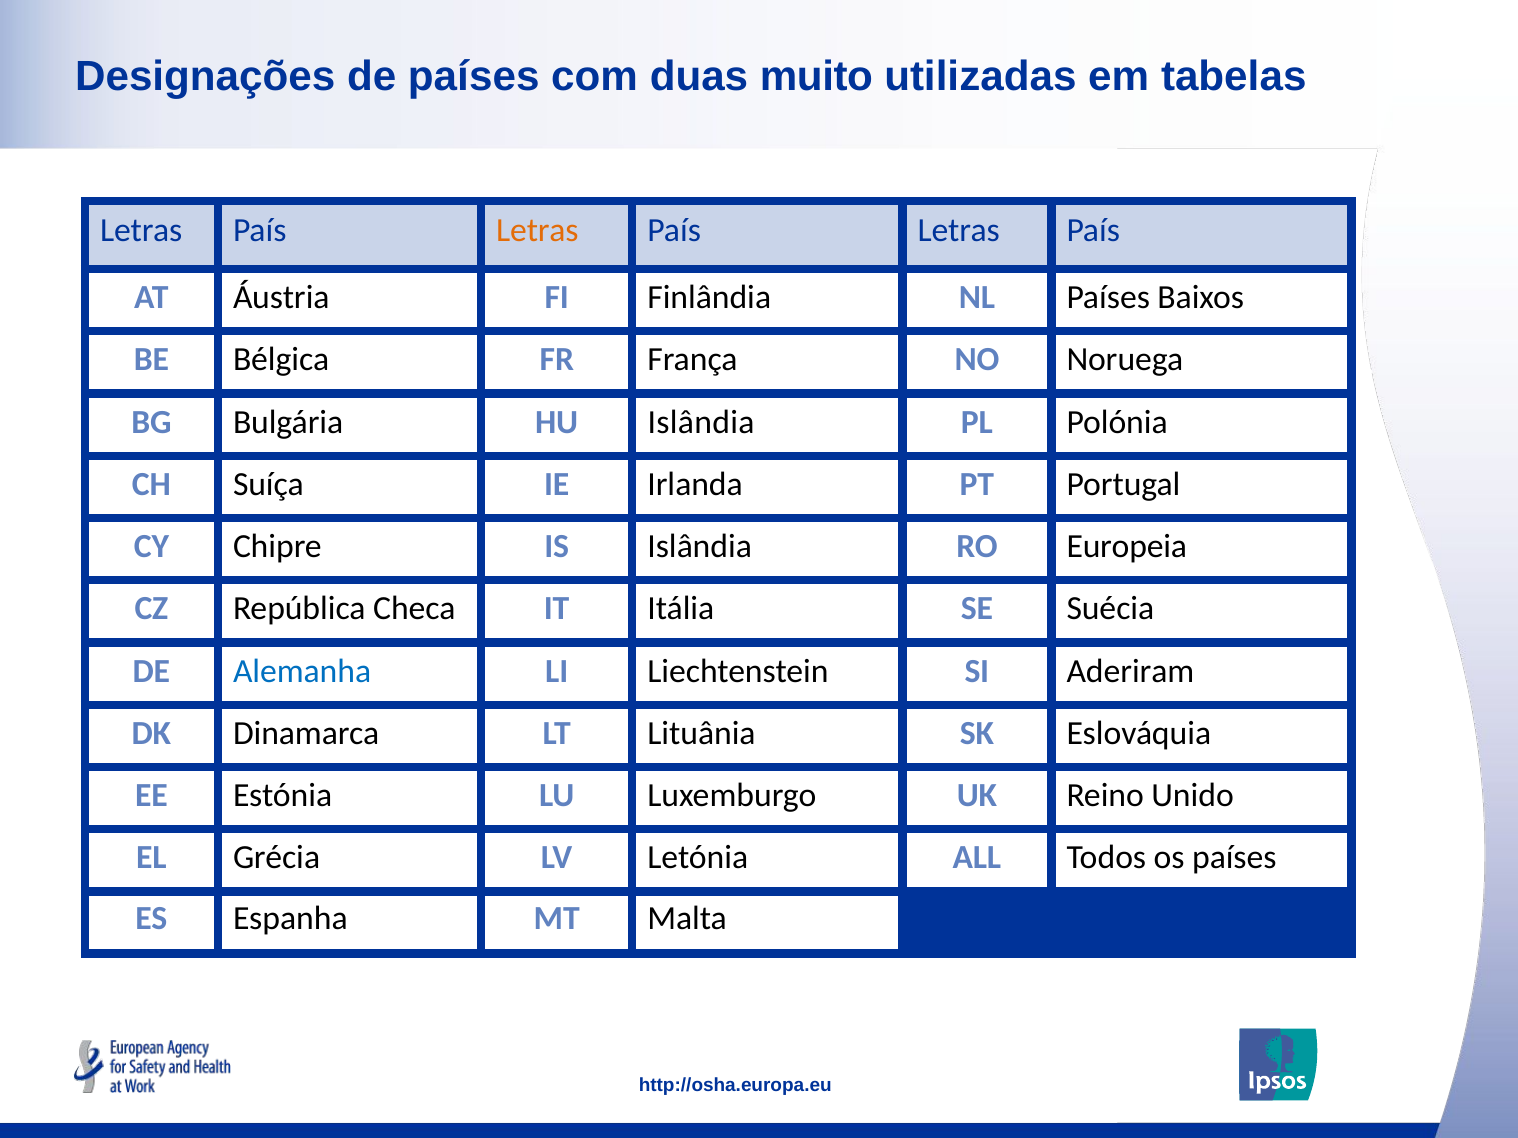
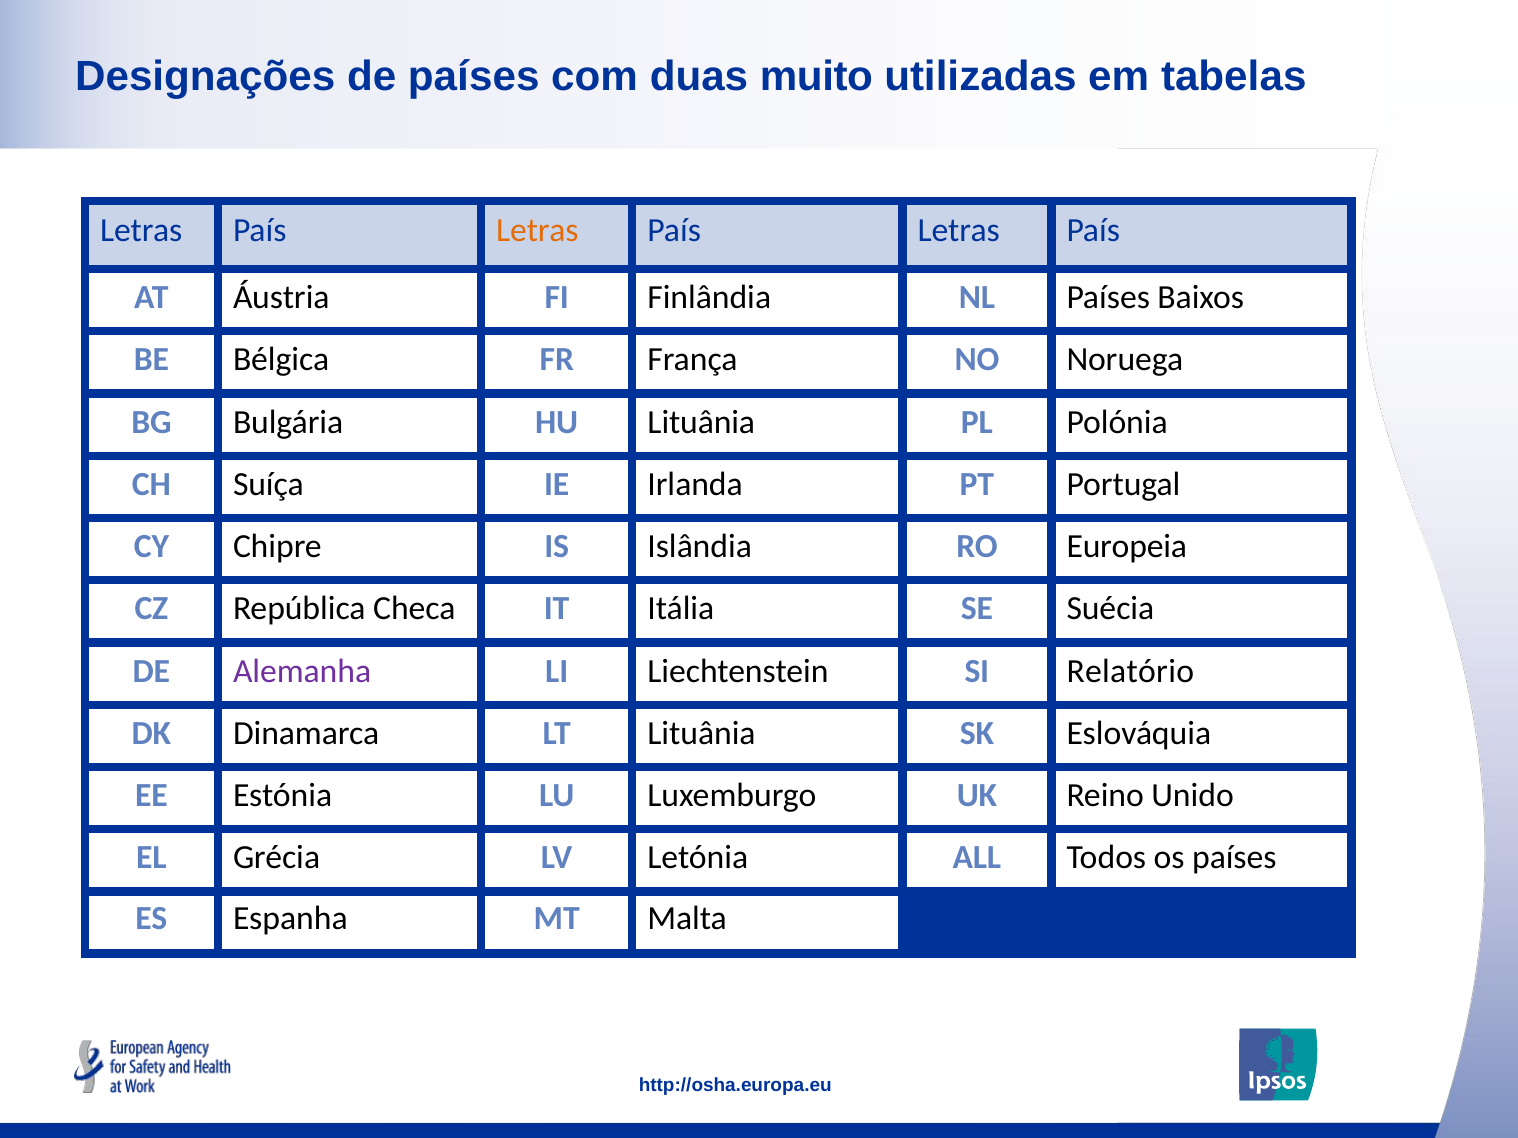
HU Islândia: Islândia -> Lituânia (701, 422)
Alemanha colour: blue -> purple (302, 671)
Aderiram: Aderiram -> Relatório (1130, 671)
